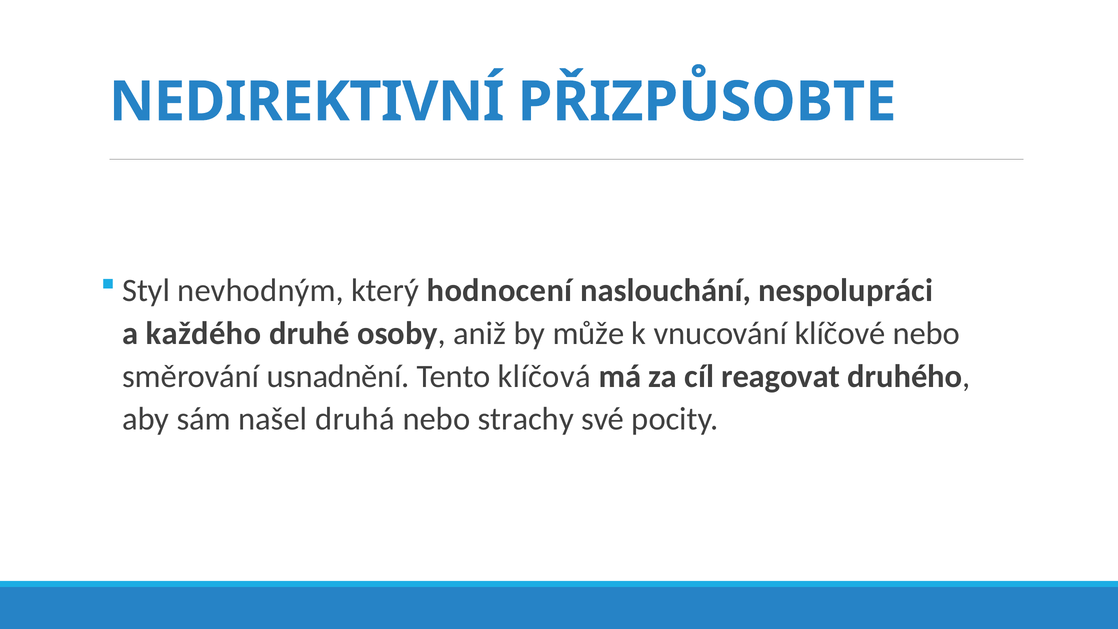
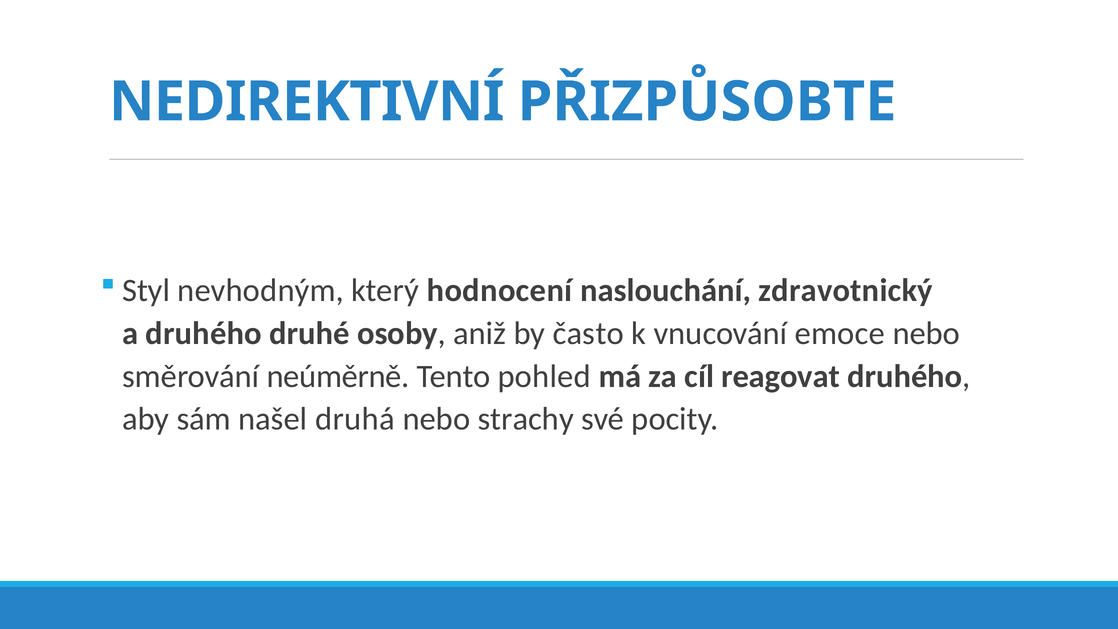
nespolupráci: nespolupráci -> zdravotnický (846, 290)
a každého: každého -> druhého (204, 333)
může: může -> často (588, 333)
klíčové: klíčové -> emoce (840, 333)
usnadnění: usnadnění -> neúměrně (338, 376)
klíčová: klíčová -> pohled (544, 376)
